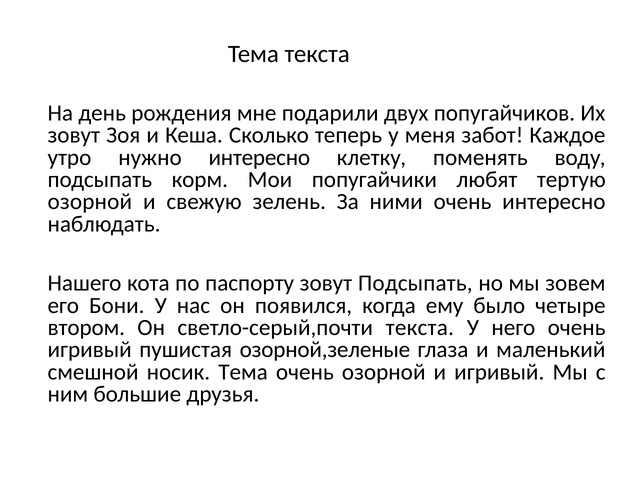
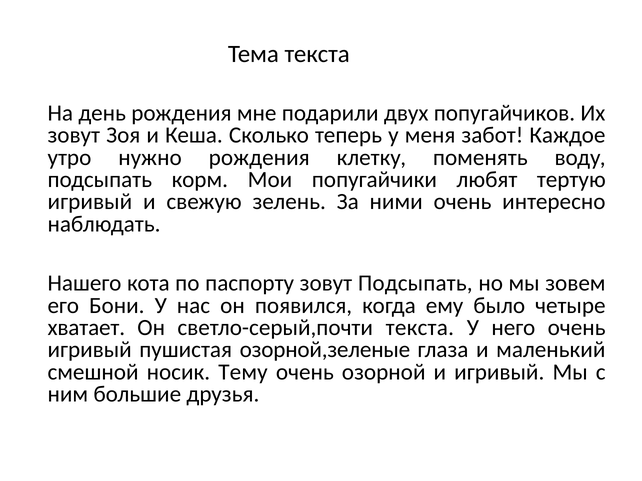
нужно интересно: интересно -> рождения (259, 158)
озорной: озорной -> игривый (90, 202)
втором: втором -> хватает (86, 328)
носик Тема: Тема -> Тему (243, 372)
